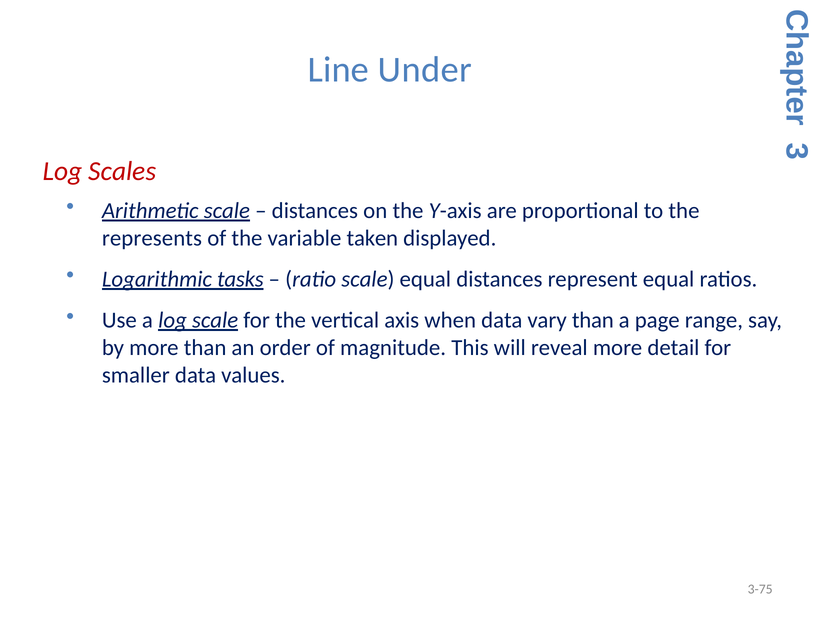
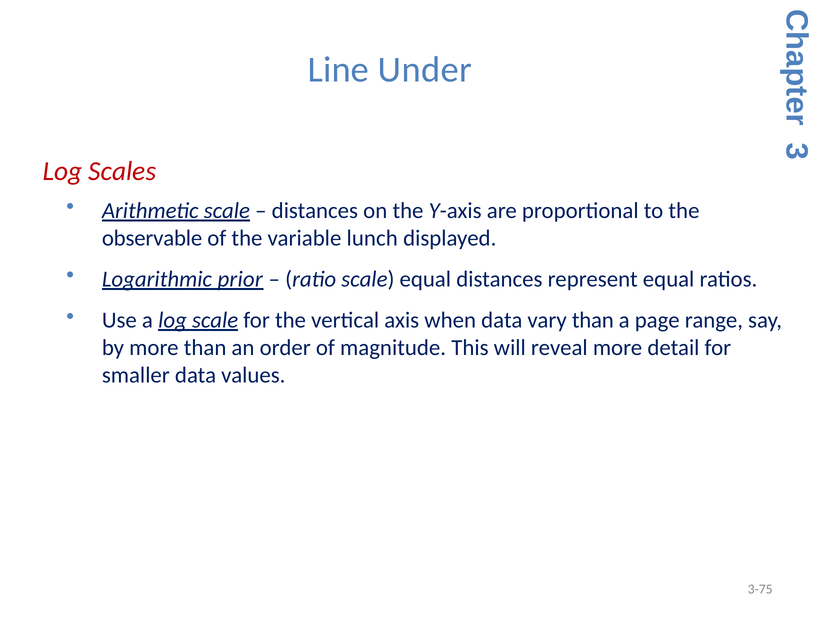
represents: represents -> observable (152, 238)
taken: taken -> lunch (372, 238)
tasks: tasks -> prior (240, 279)
